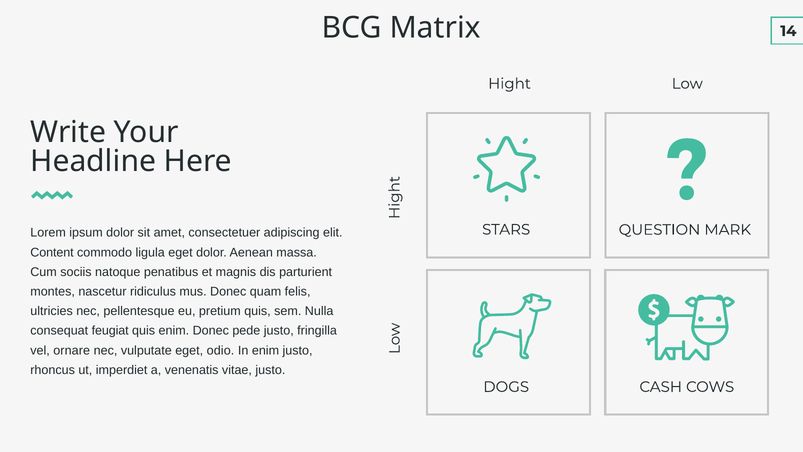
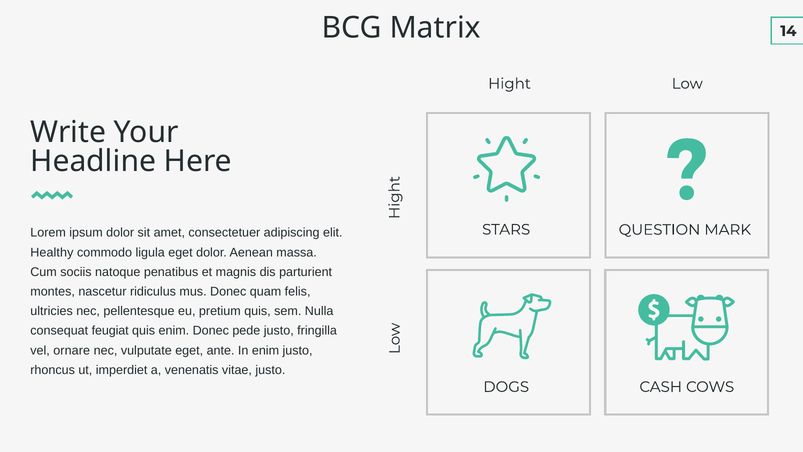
Content: Content -> Healthy (52, 252)
odio: odio -> ante (221, 350)
